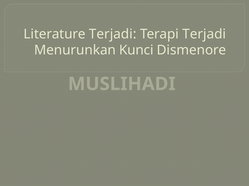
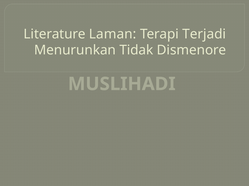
Literature Terjadi: Terjadi -> Laman (113, 34)
Kunci: Kunci -> Tidak (136, 50)
